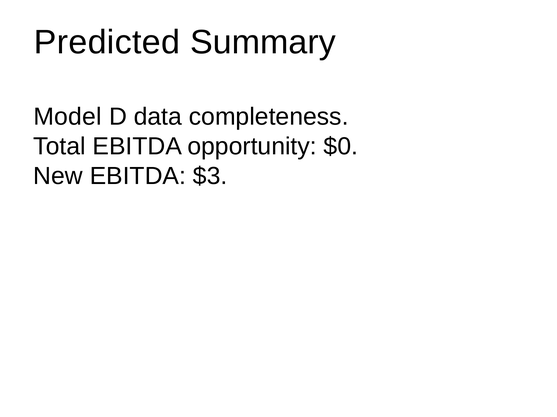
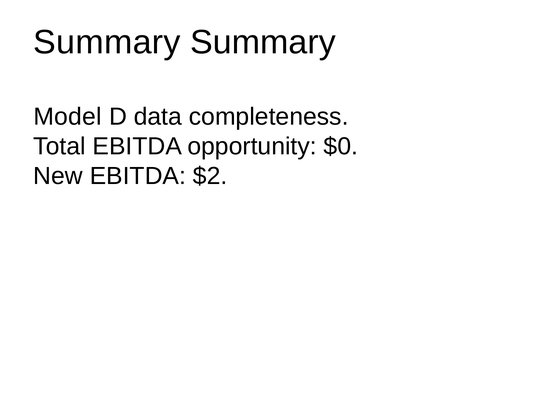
Predicted: Predicted -> Summary (107, 42)
$3: $3 -> $2 (210, 176)
